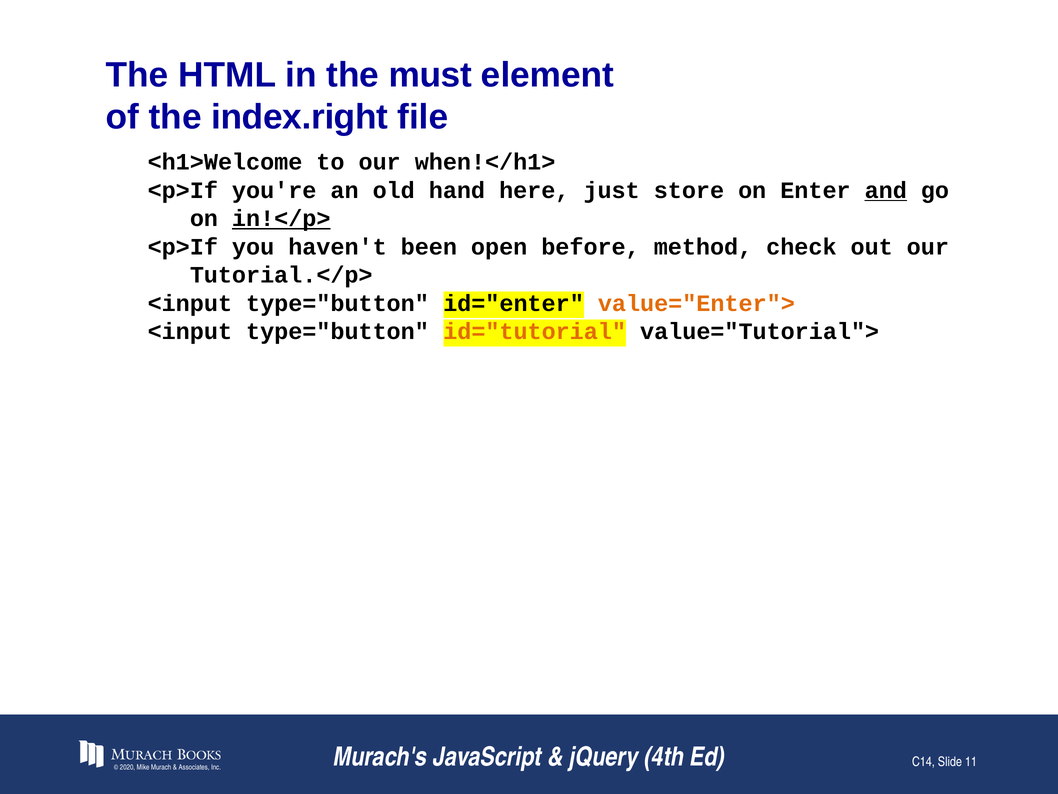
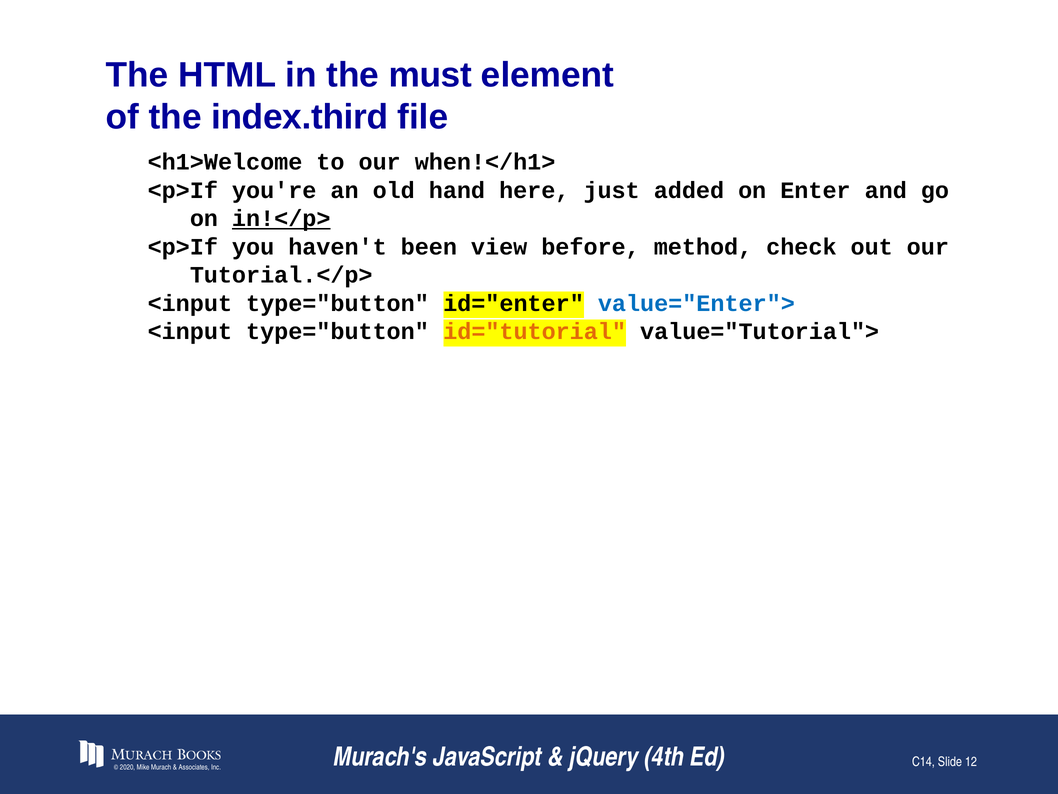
index.right: index.right -> index.third (300, 117)
store: store -> added (689, 190)
and underline: present -> none (886, 190)
open: open -> view (499, 247)
value="Enter"> colour: orange -> blue (696, 303)
11: 11 -> 12 (971, 761)
